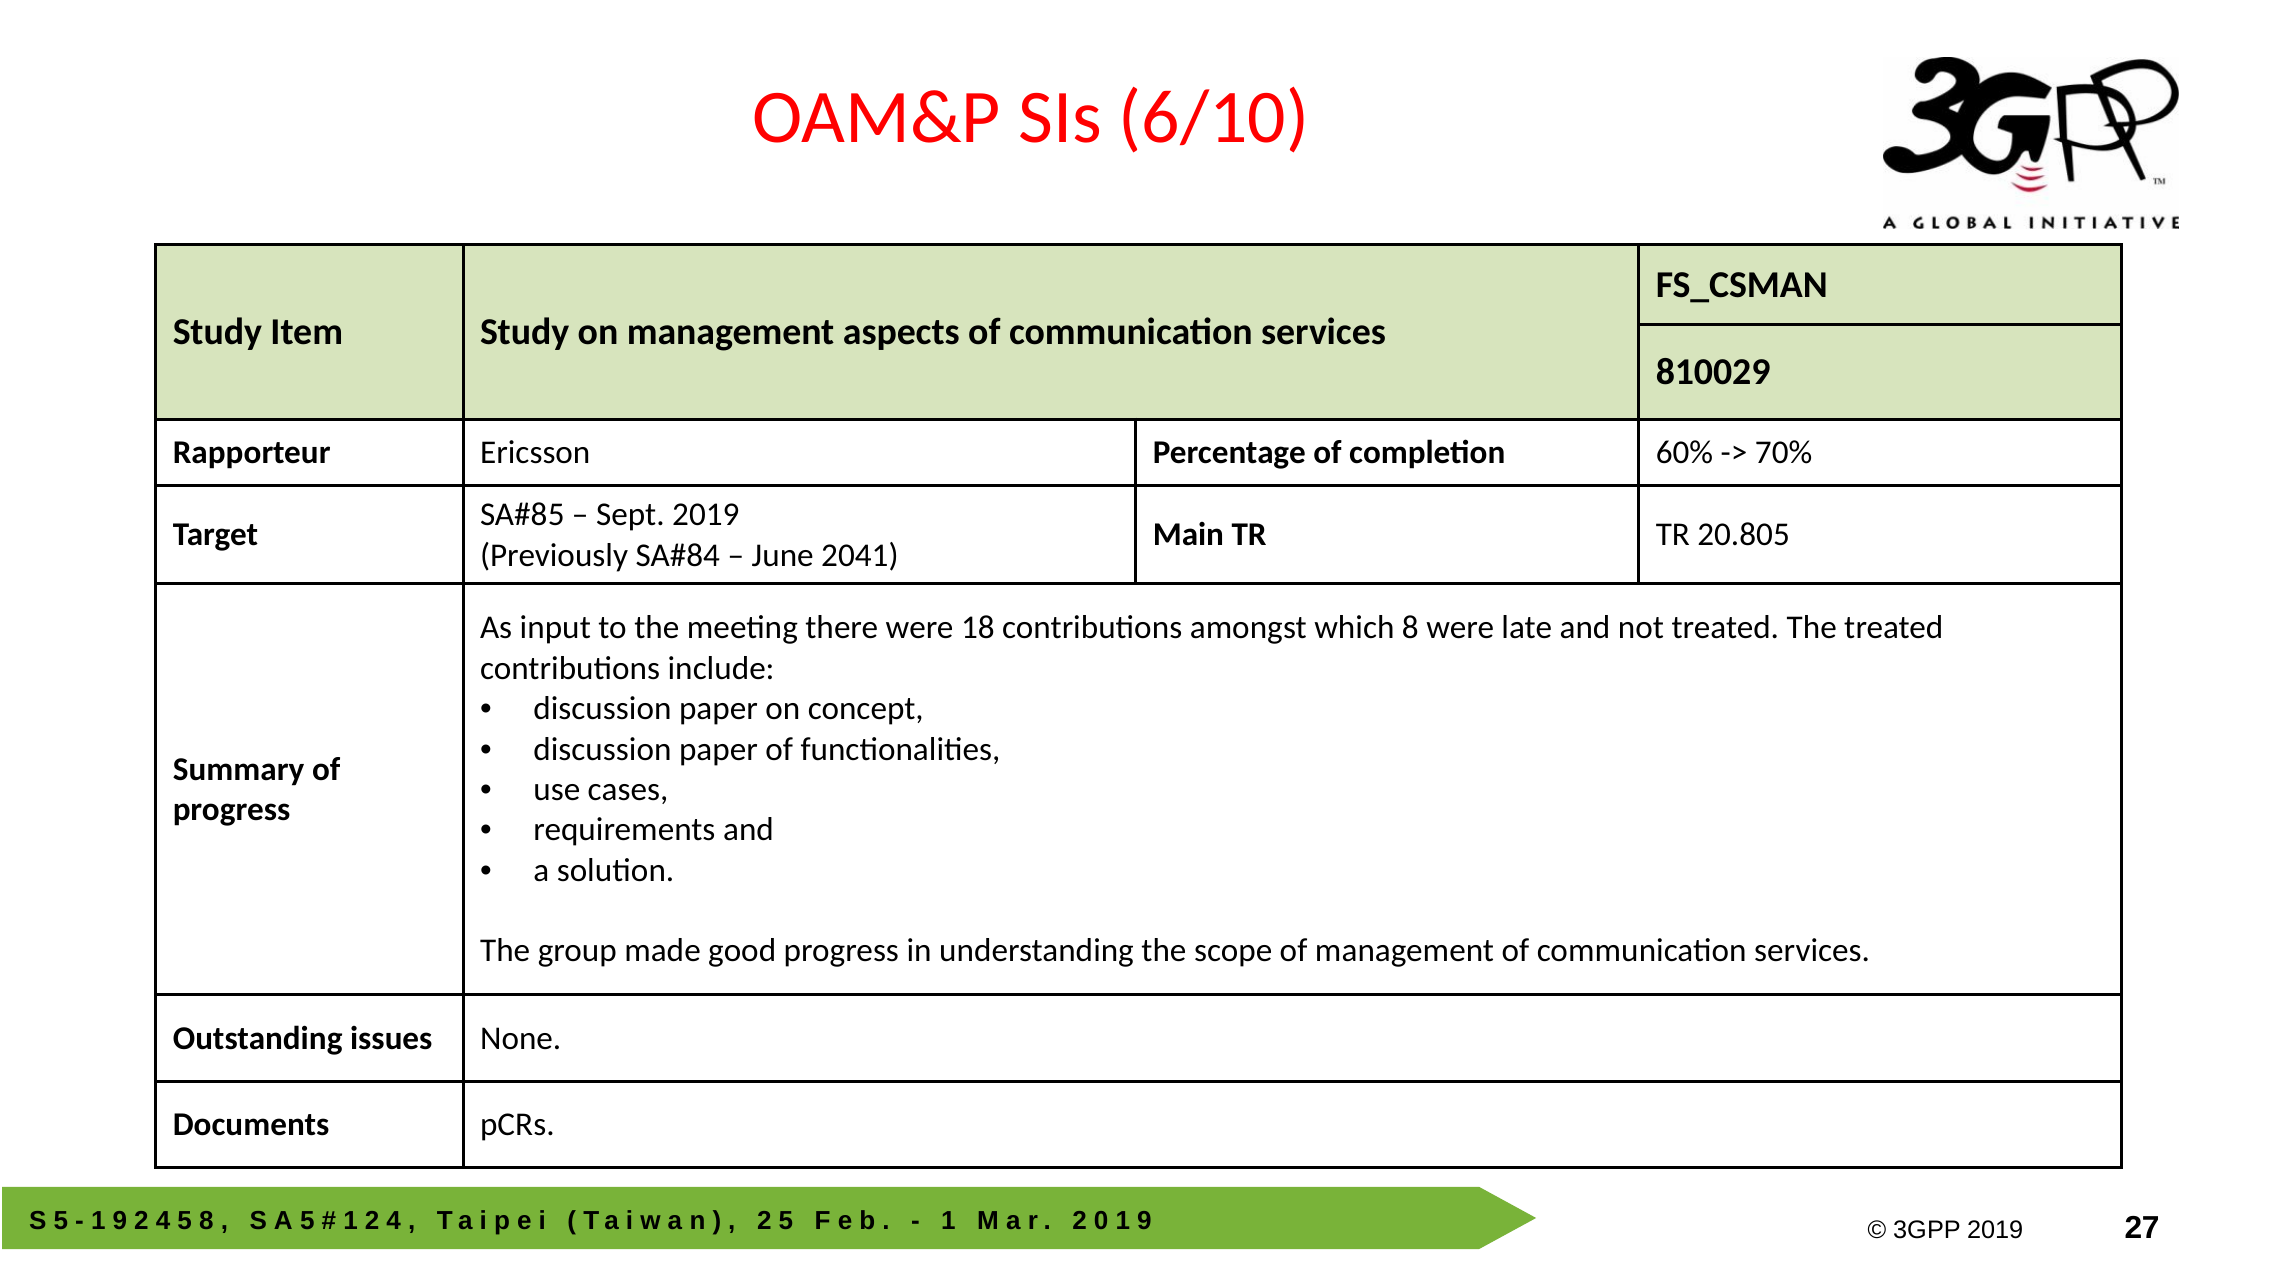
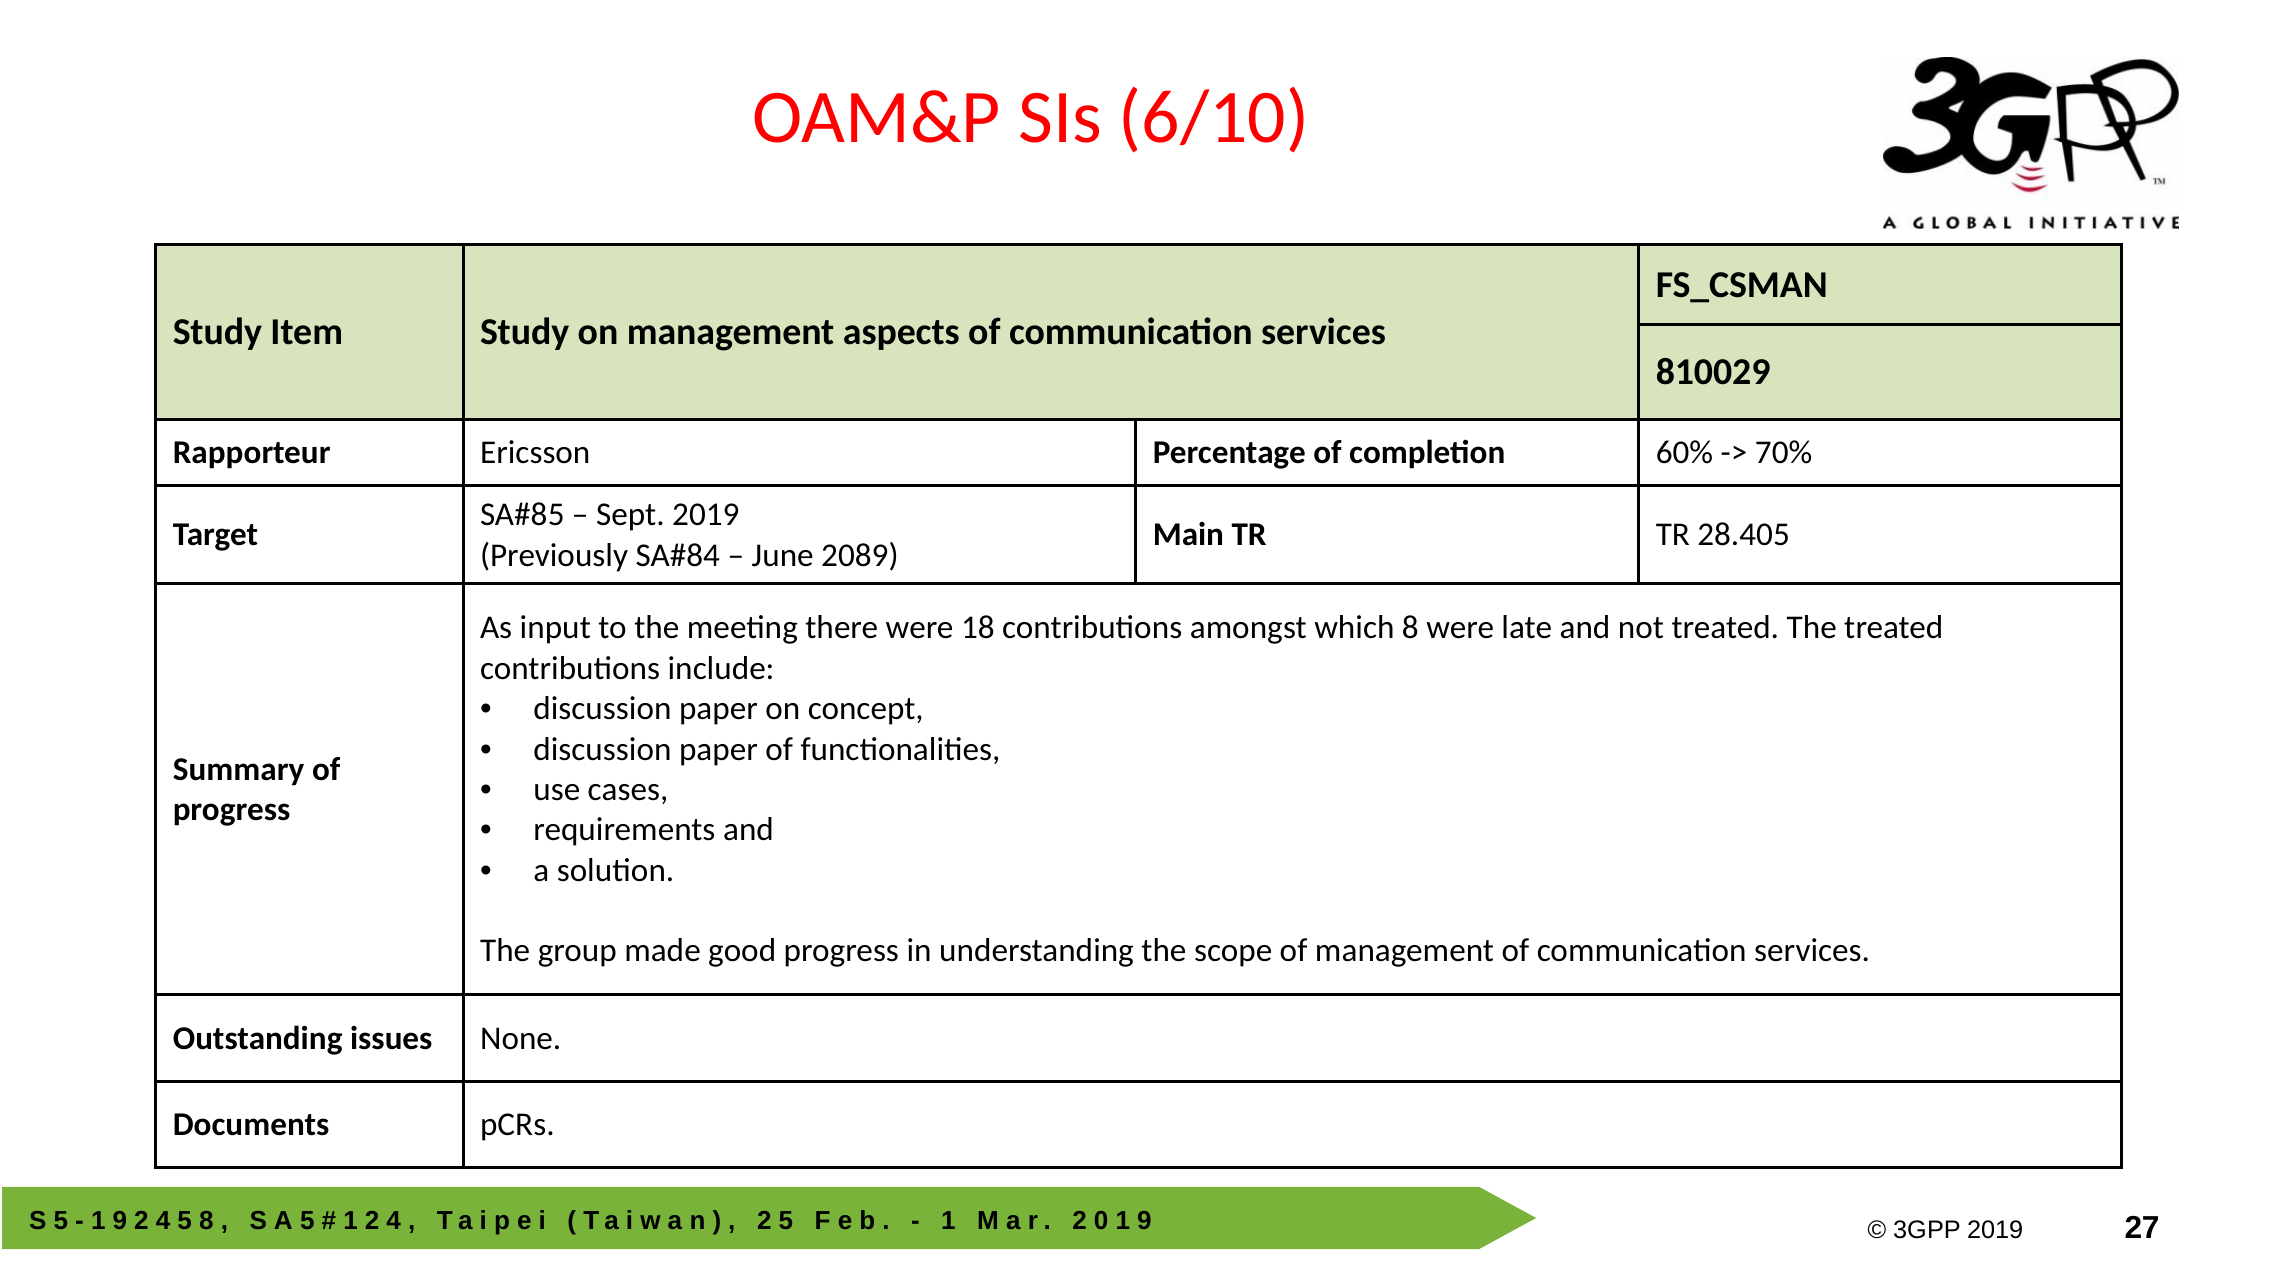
20.805: 20.805 -> 28.405 (1744, 535)
2041: 2041 -> 2089 (860, 555)
